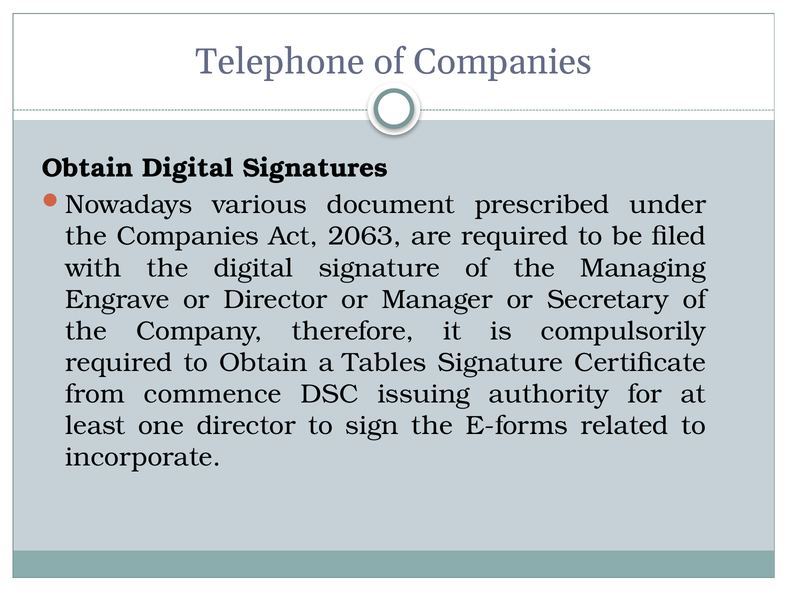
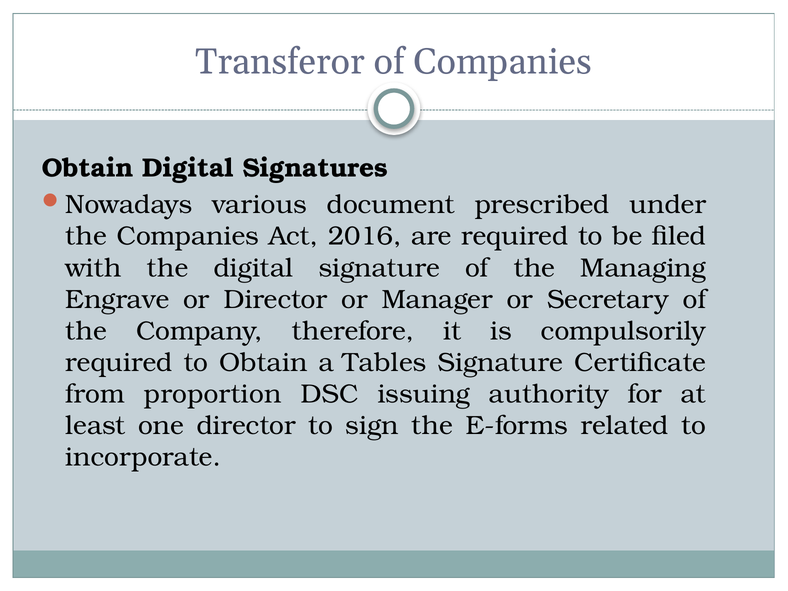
Telephone: Telephone -> Transferor (280, 62)
2063: 2063 -> 2016 (365, 236)
commence: commence -> proportion (213, 394)
